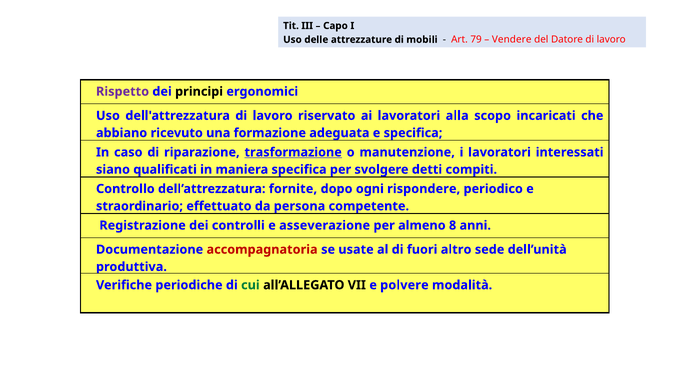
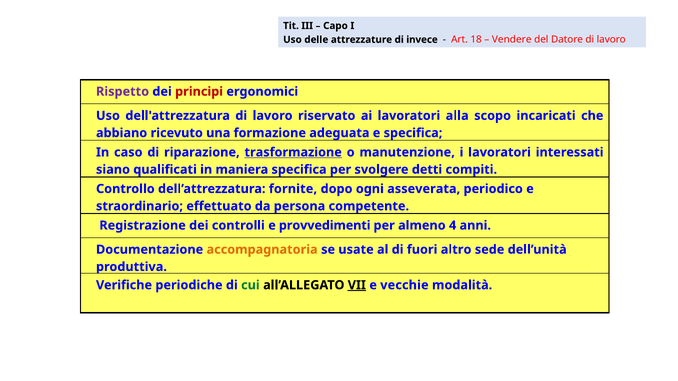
mobili: mobili -> invece (422, 40)
79: 79 -> 18 (476, 40)
principi colour: black -> red (199, 92)
rispondere: rispondere -> asseverata (424, 189)
asseverazione: asseverazione -> provvedimenti (325, 226)
8: 8 -> 4 (453, 226)
accompagnatoria colour: red -> orange (262, 250)
VII underline: none -> present (357, 285)
polvere: polvere -> vecchie (404, 285)
